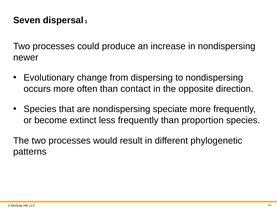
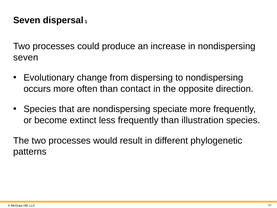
newer: newer -> seven (26, 57)
proportion: proportion -> illustration (203, 120)
